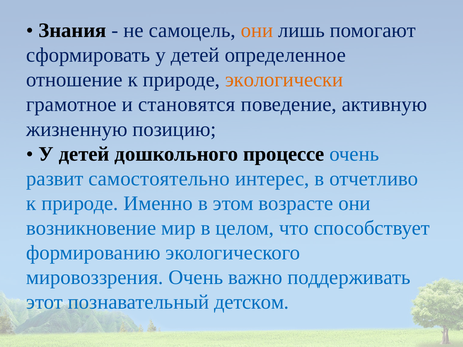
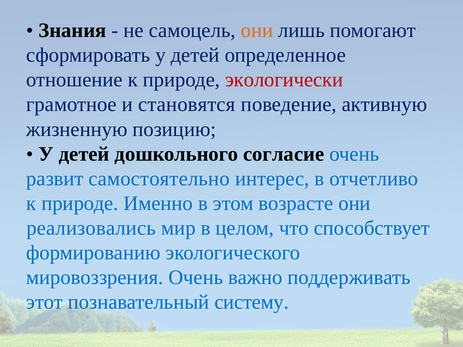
экологически colour: orange -> red (284, 80)
процессе: процессе -> согласие (284, 154)
возникновение: возникновение -> реализовались (91, 228)
детском: детском -> систему (252, 302)
